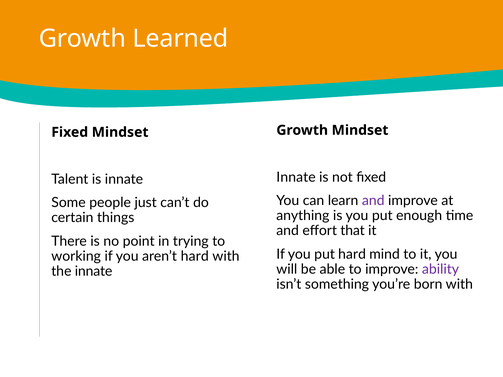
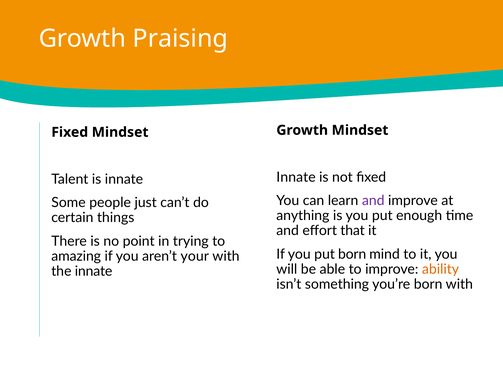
Learned: Learned -> Praising (180, 39)
put hard: hard -> born (352, 254)
working: working -> amazing (76, 256)
aren’t hard: hard -> your (195, 256)
ability colour: purple -> orange (440, 269)
